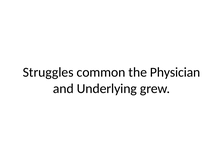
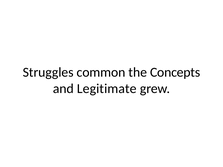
Physician: Physician -> Concepts (175, 72)
Underlying: Underlying -> Legitimate (107, 89)
